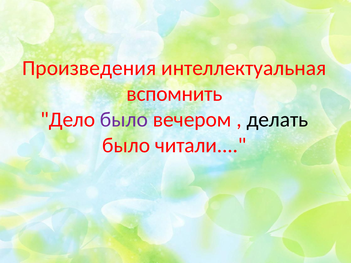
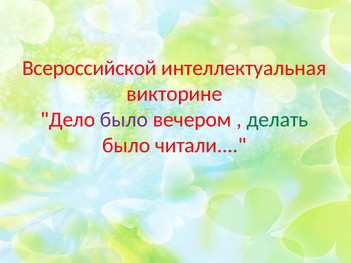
Произведения: Произведения -> Всероссийской (89, 68)
вспомнить: вспомнить -> викторине (174, 94)
делать colour: black -> green (277, 120)
